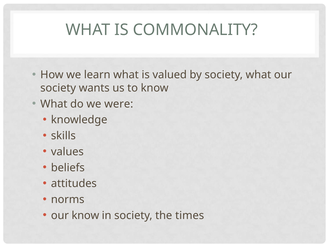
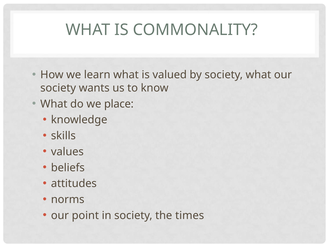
were: were -> place (119, 104)
our know: know -> point (85, 215)
